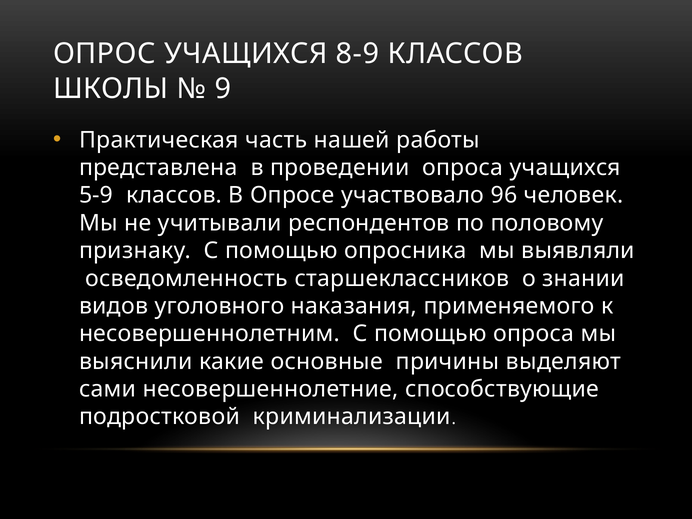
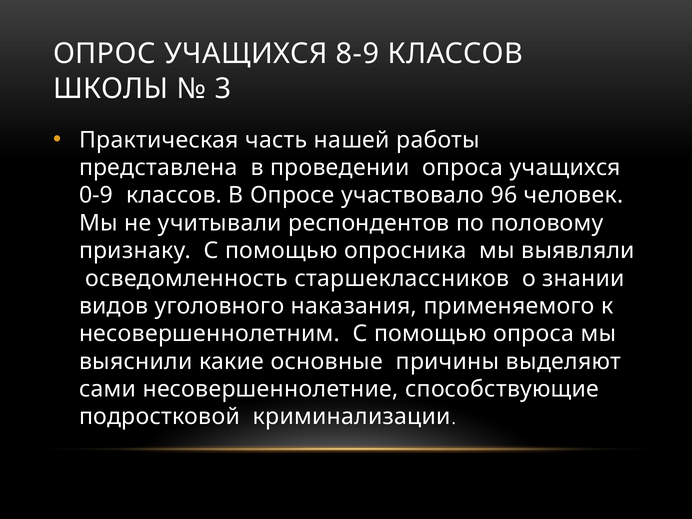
9: 9 -> 3 (223, 89)
5-9: 5-9 -> 0-9 (96, 195)
